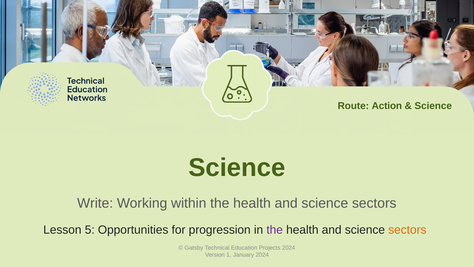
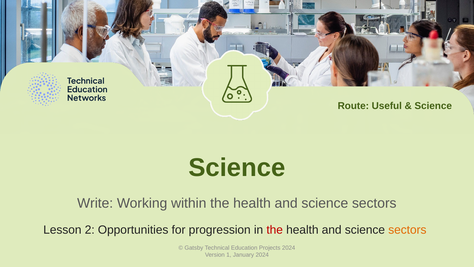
Action: Action -> Useful (387, 106)
5: 5 -> 2 (90, 230)
the colour: purple -> red (275, 230)
